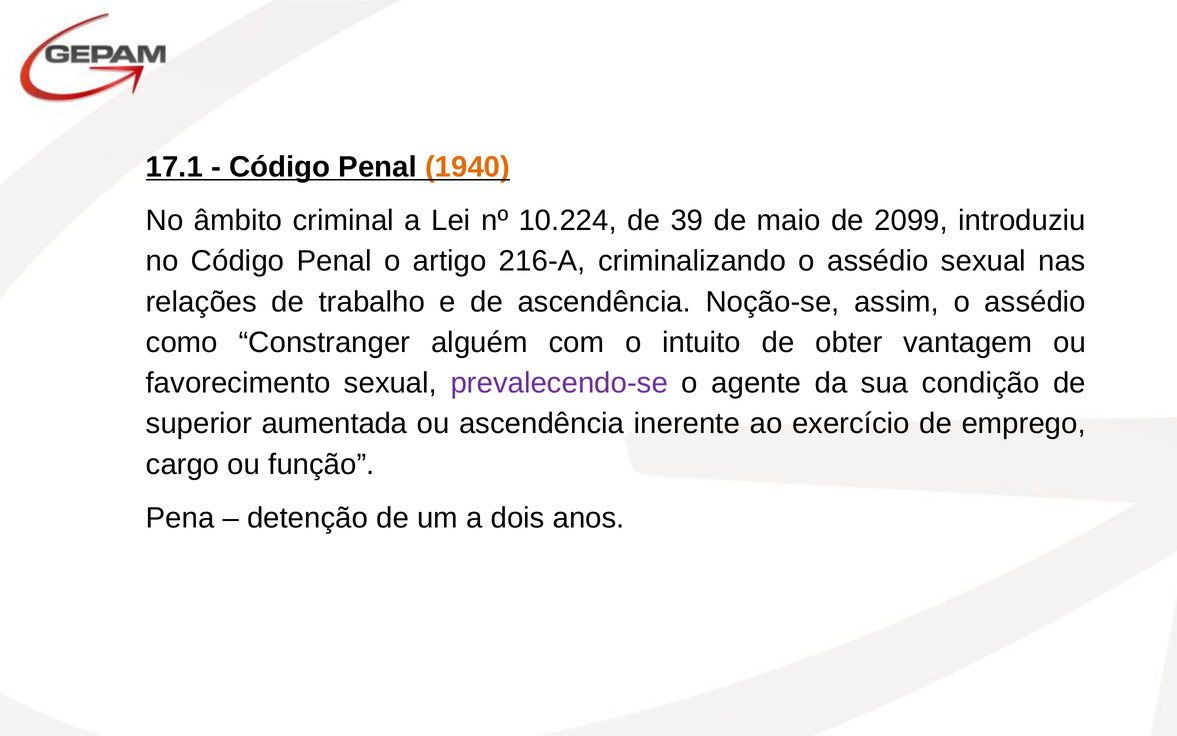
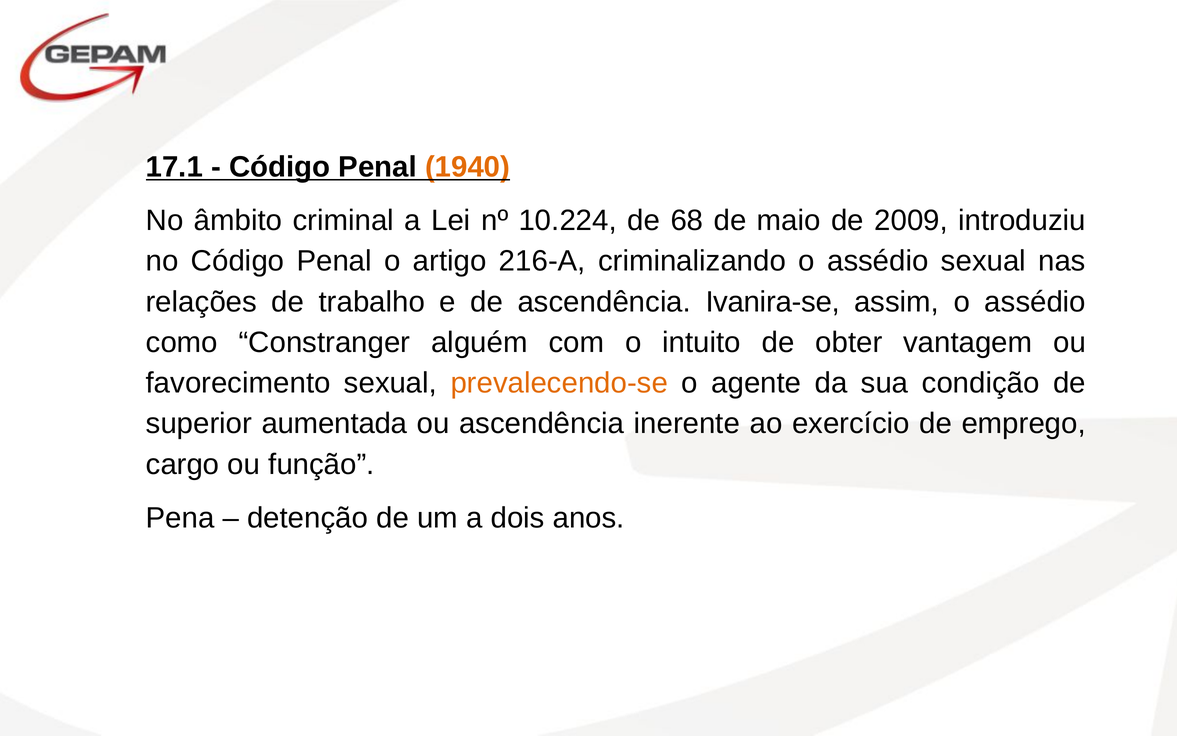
39: 39 -> 68 (687, 220)
2099: 2099 -> 2009 (911, 220)
Noção-se: Noção-se -> Ivanira-se (773, 302)
prevalecendo-se colour: purple -> orange (559, 383)
